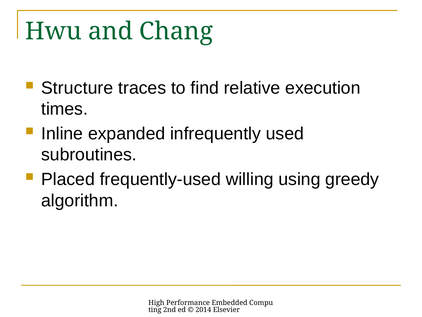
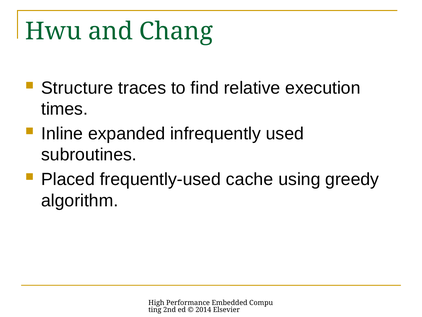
willing: willing -> cache (250, 179)
